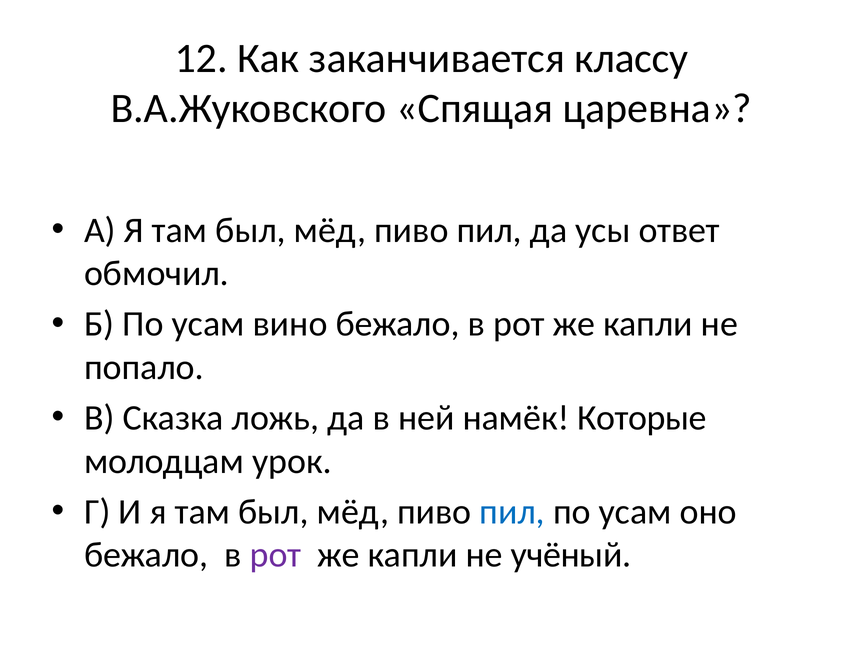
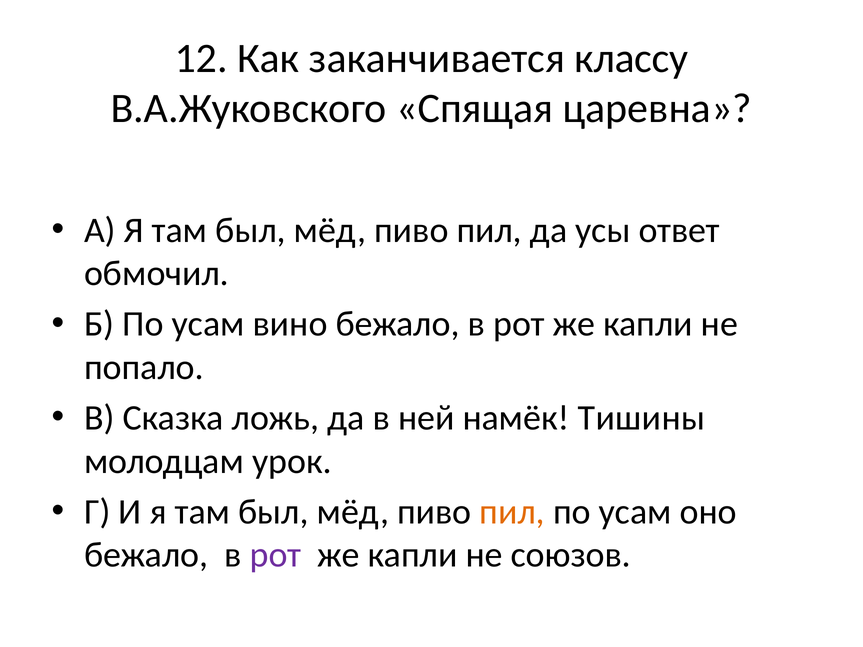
Которые: Которые -> Тишины (642, 418)
пил colour: blue -> orange (512, 512)
учёный: учёный -> союзов (571, 555)
